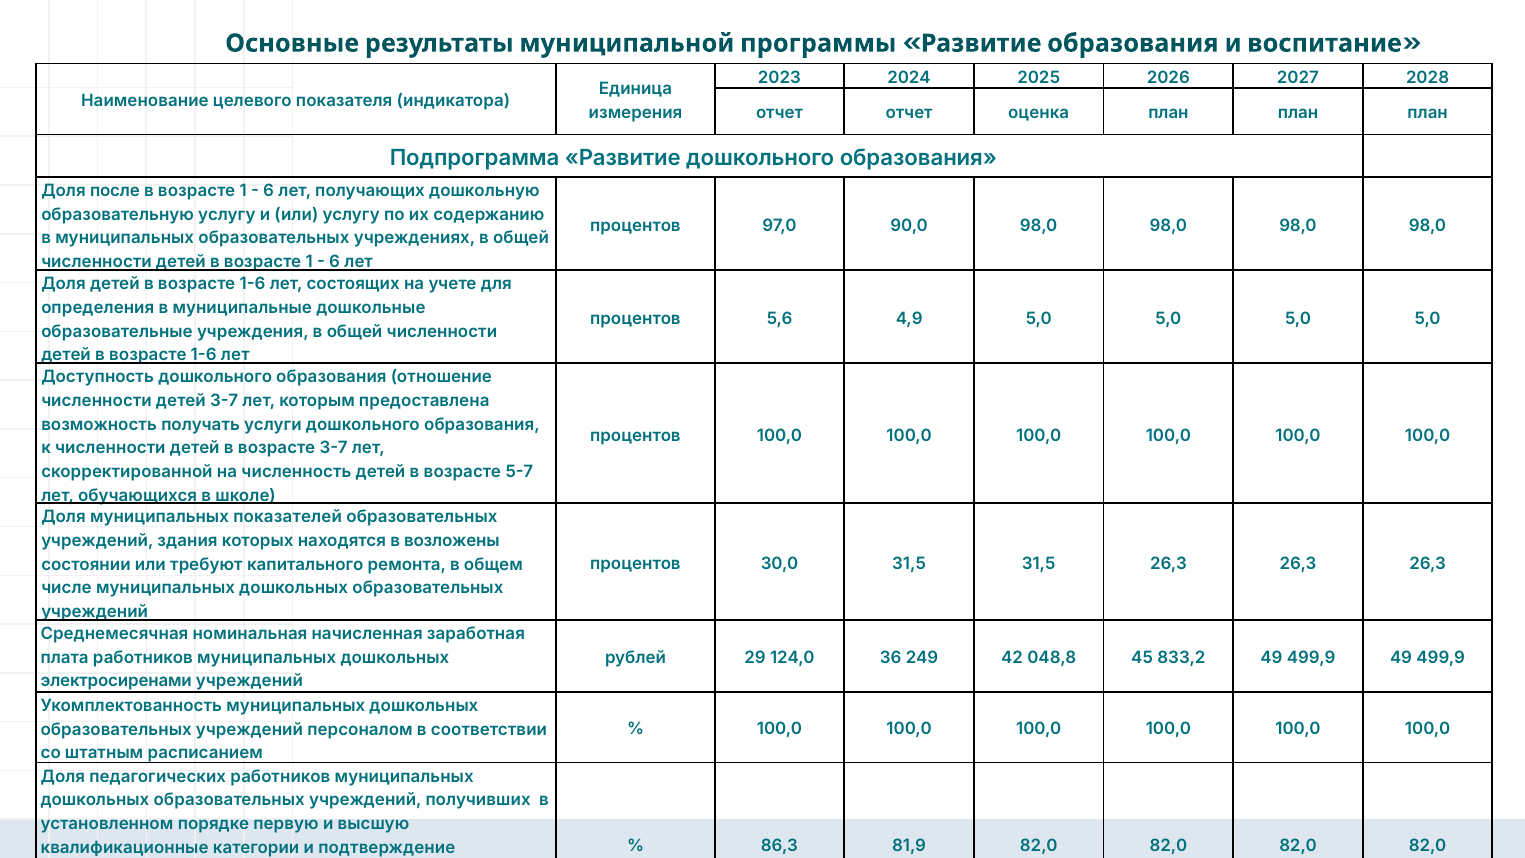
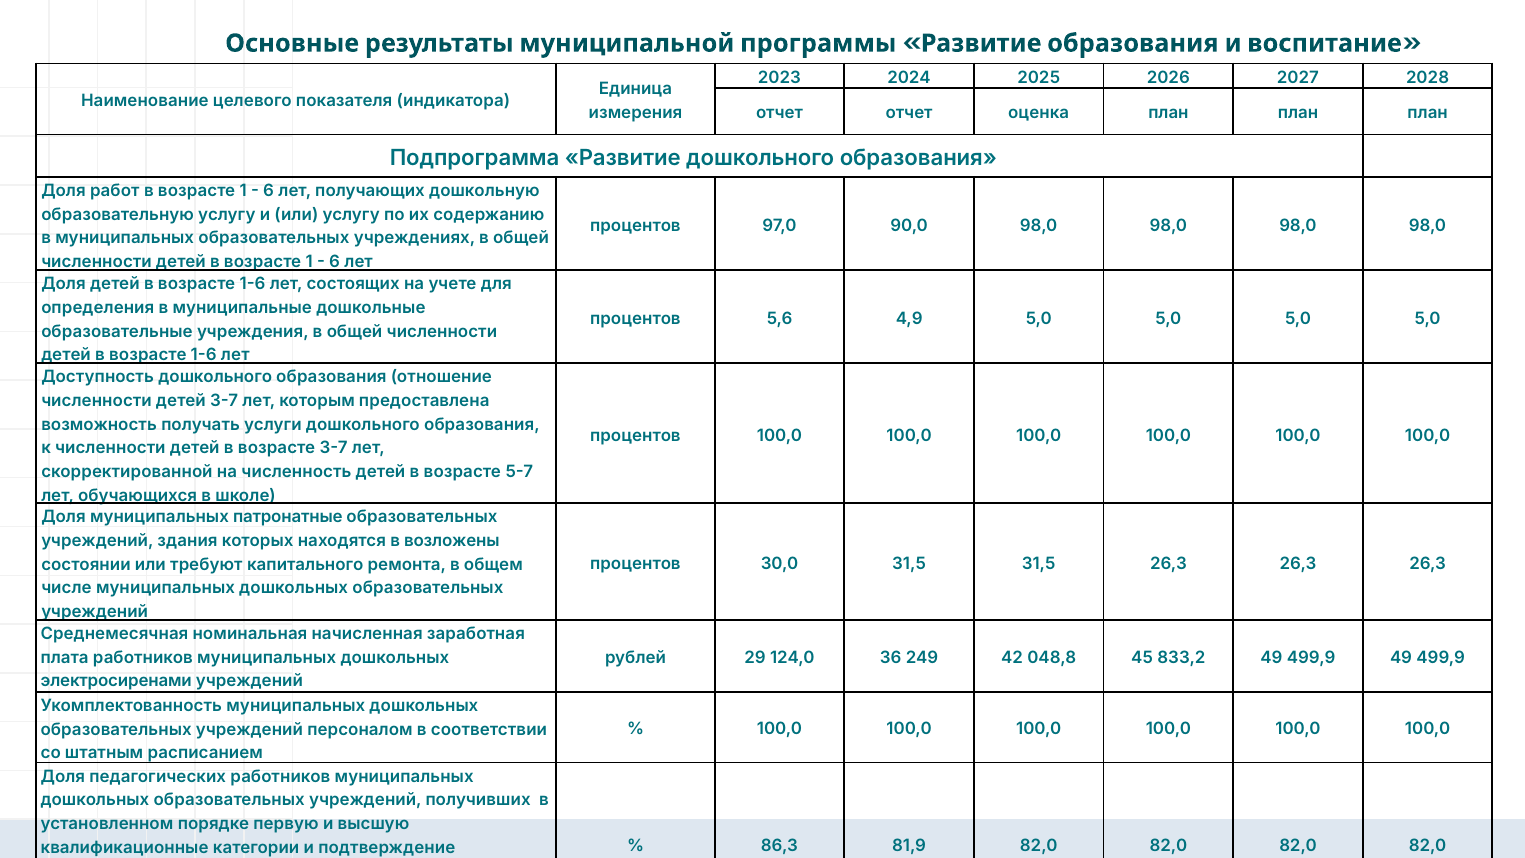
после: после -> работ (115, 191)
показателей: показателей -> патронатные (288, 517)
